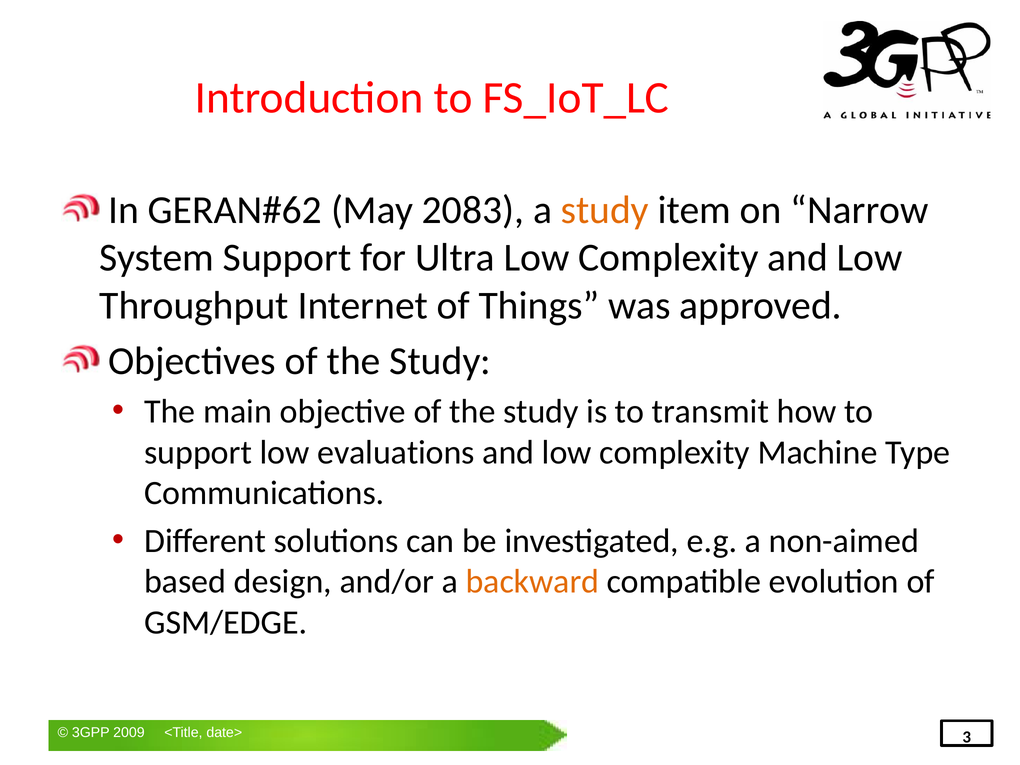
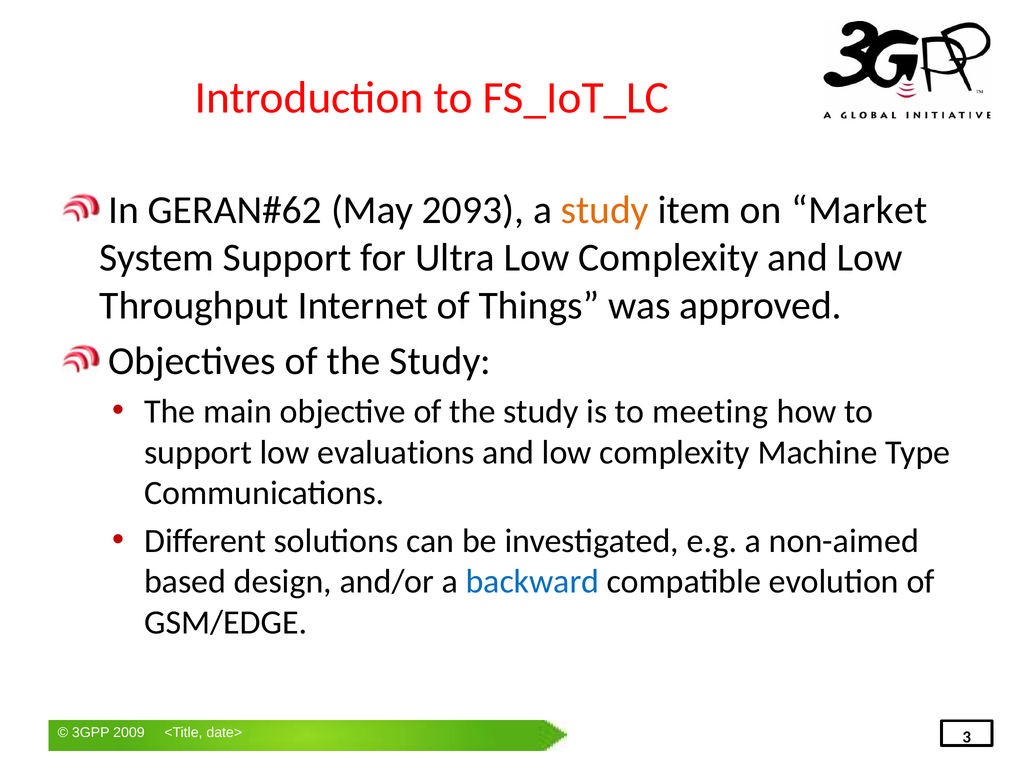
2083: 2083 -> 2093 (473, 210)
Narrow: Narrow -> Market (859, 210)
transmit: transmit -> meeting (710, 412)
backward colour: orange -> blue (532, 582)
